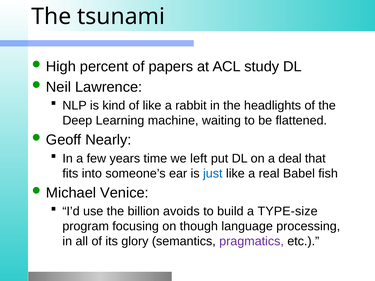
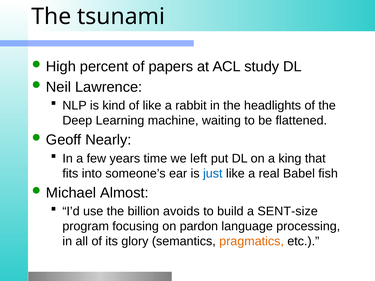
deal: deal -> king (290, 159)
Venice: Venice -> Almost (124, 193)
TYPE-size: TYPE-size -> SENT-size (288, 212)
though: though -> pardon (199, 227)
pragmatics colour: purple -> orange (252, 242)
